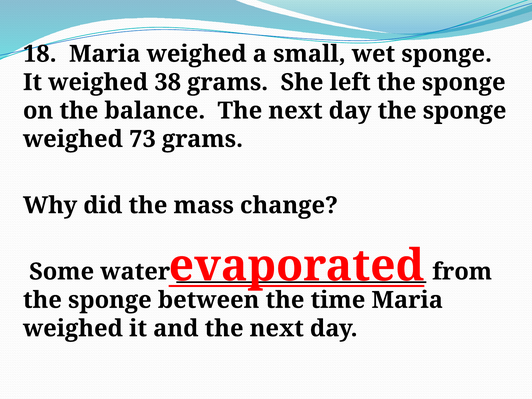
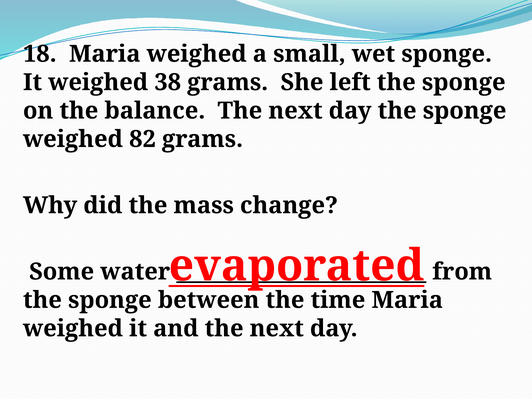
73: 73 -> 82 (142, 139)
